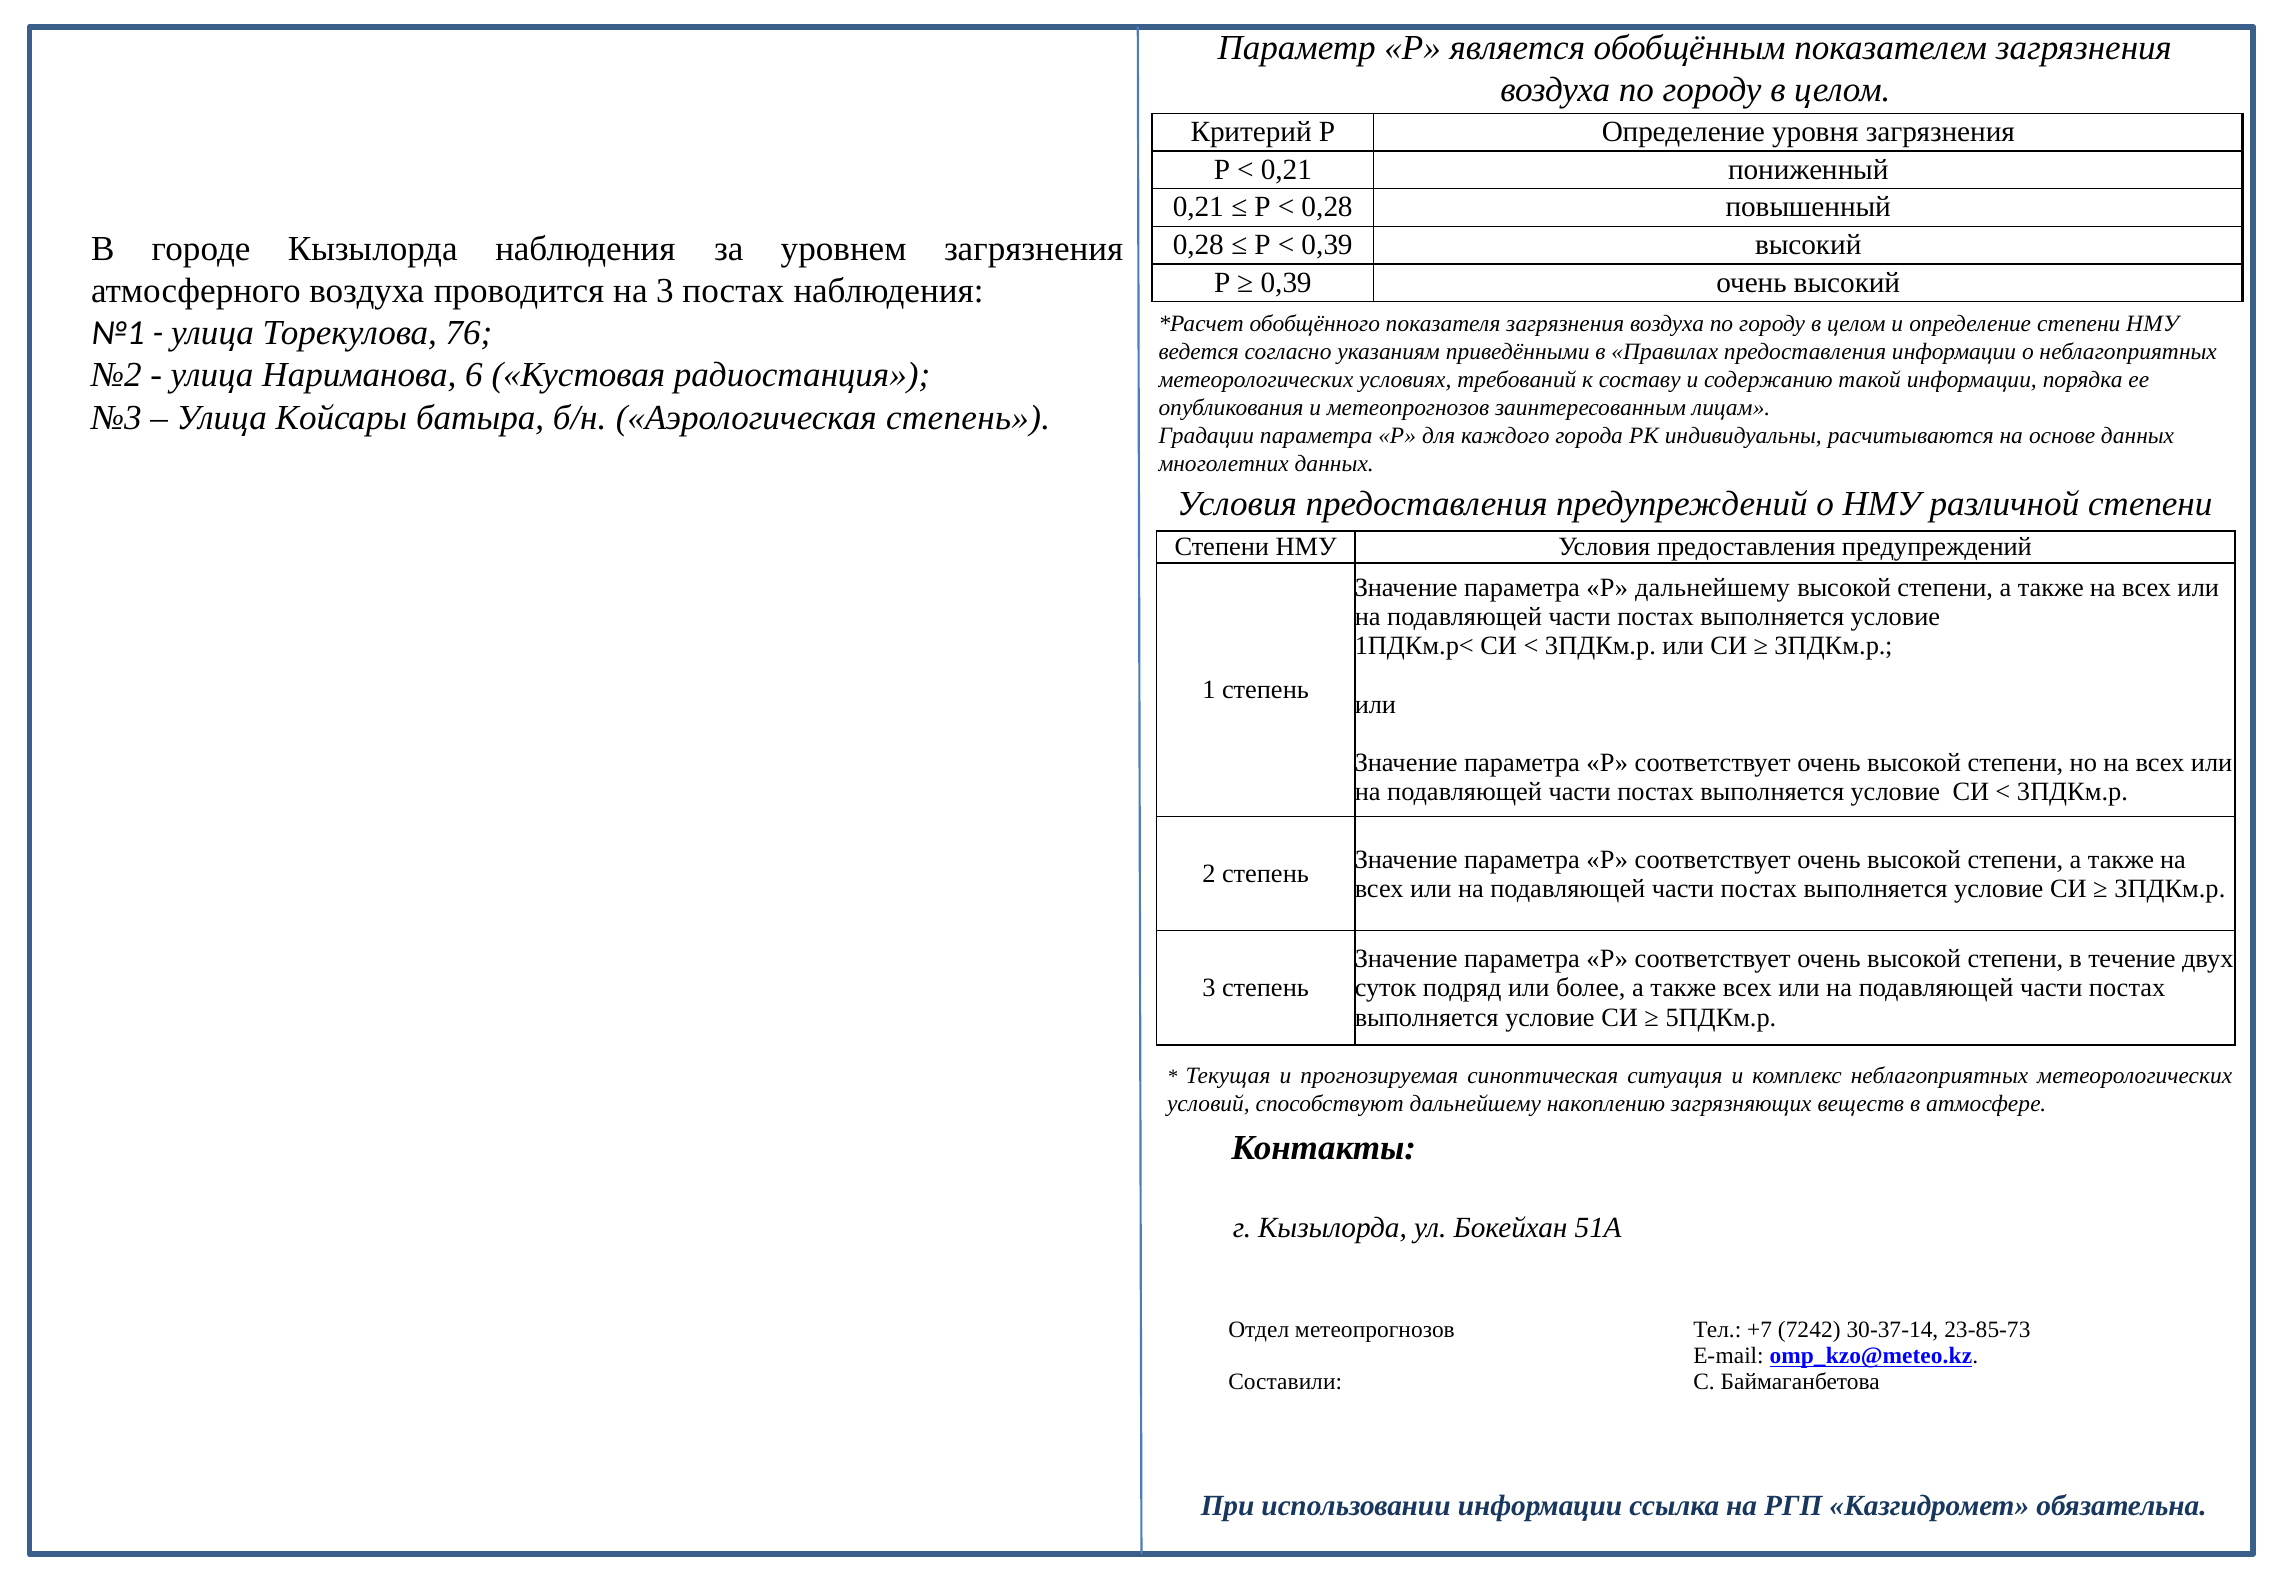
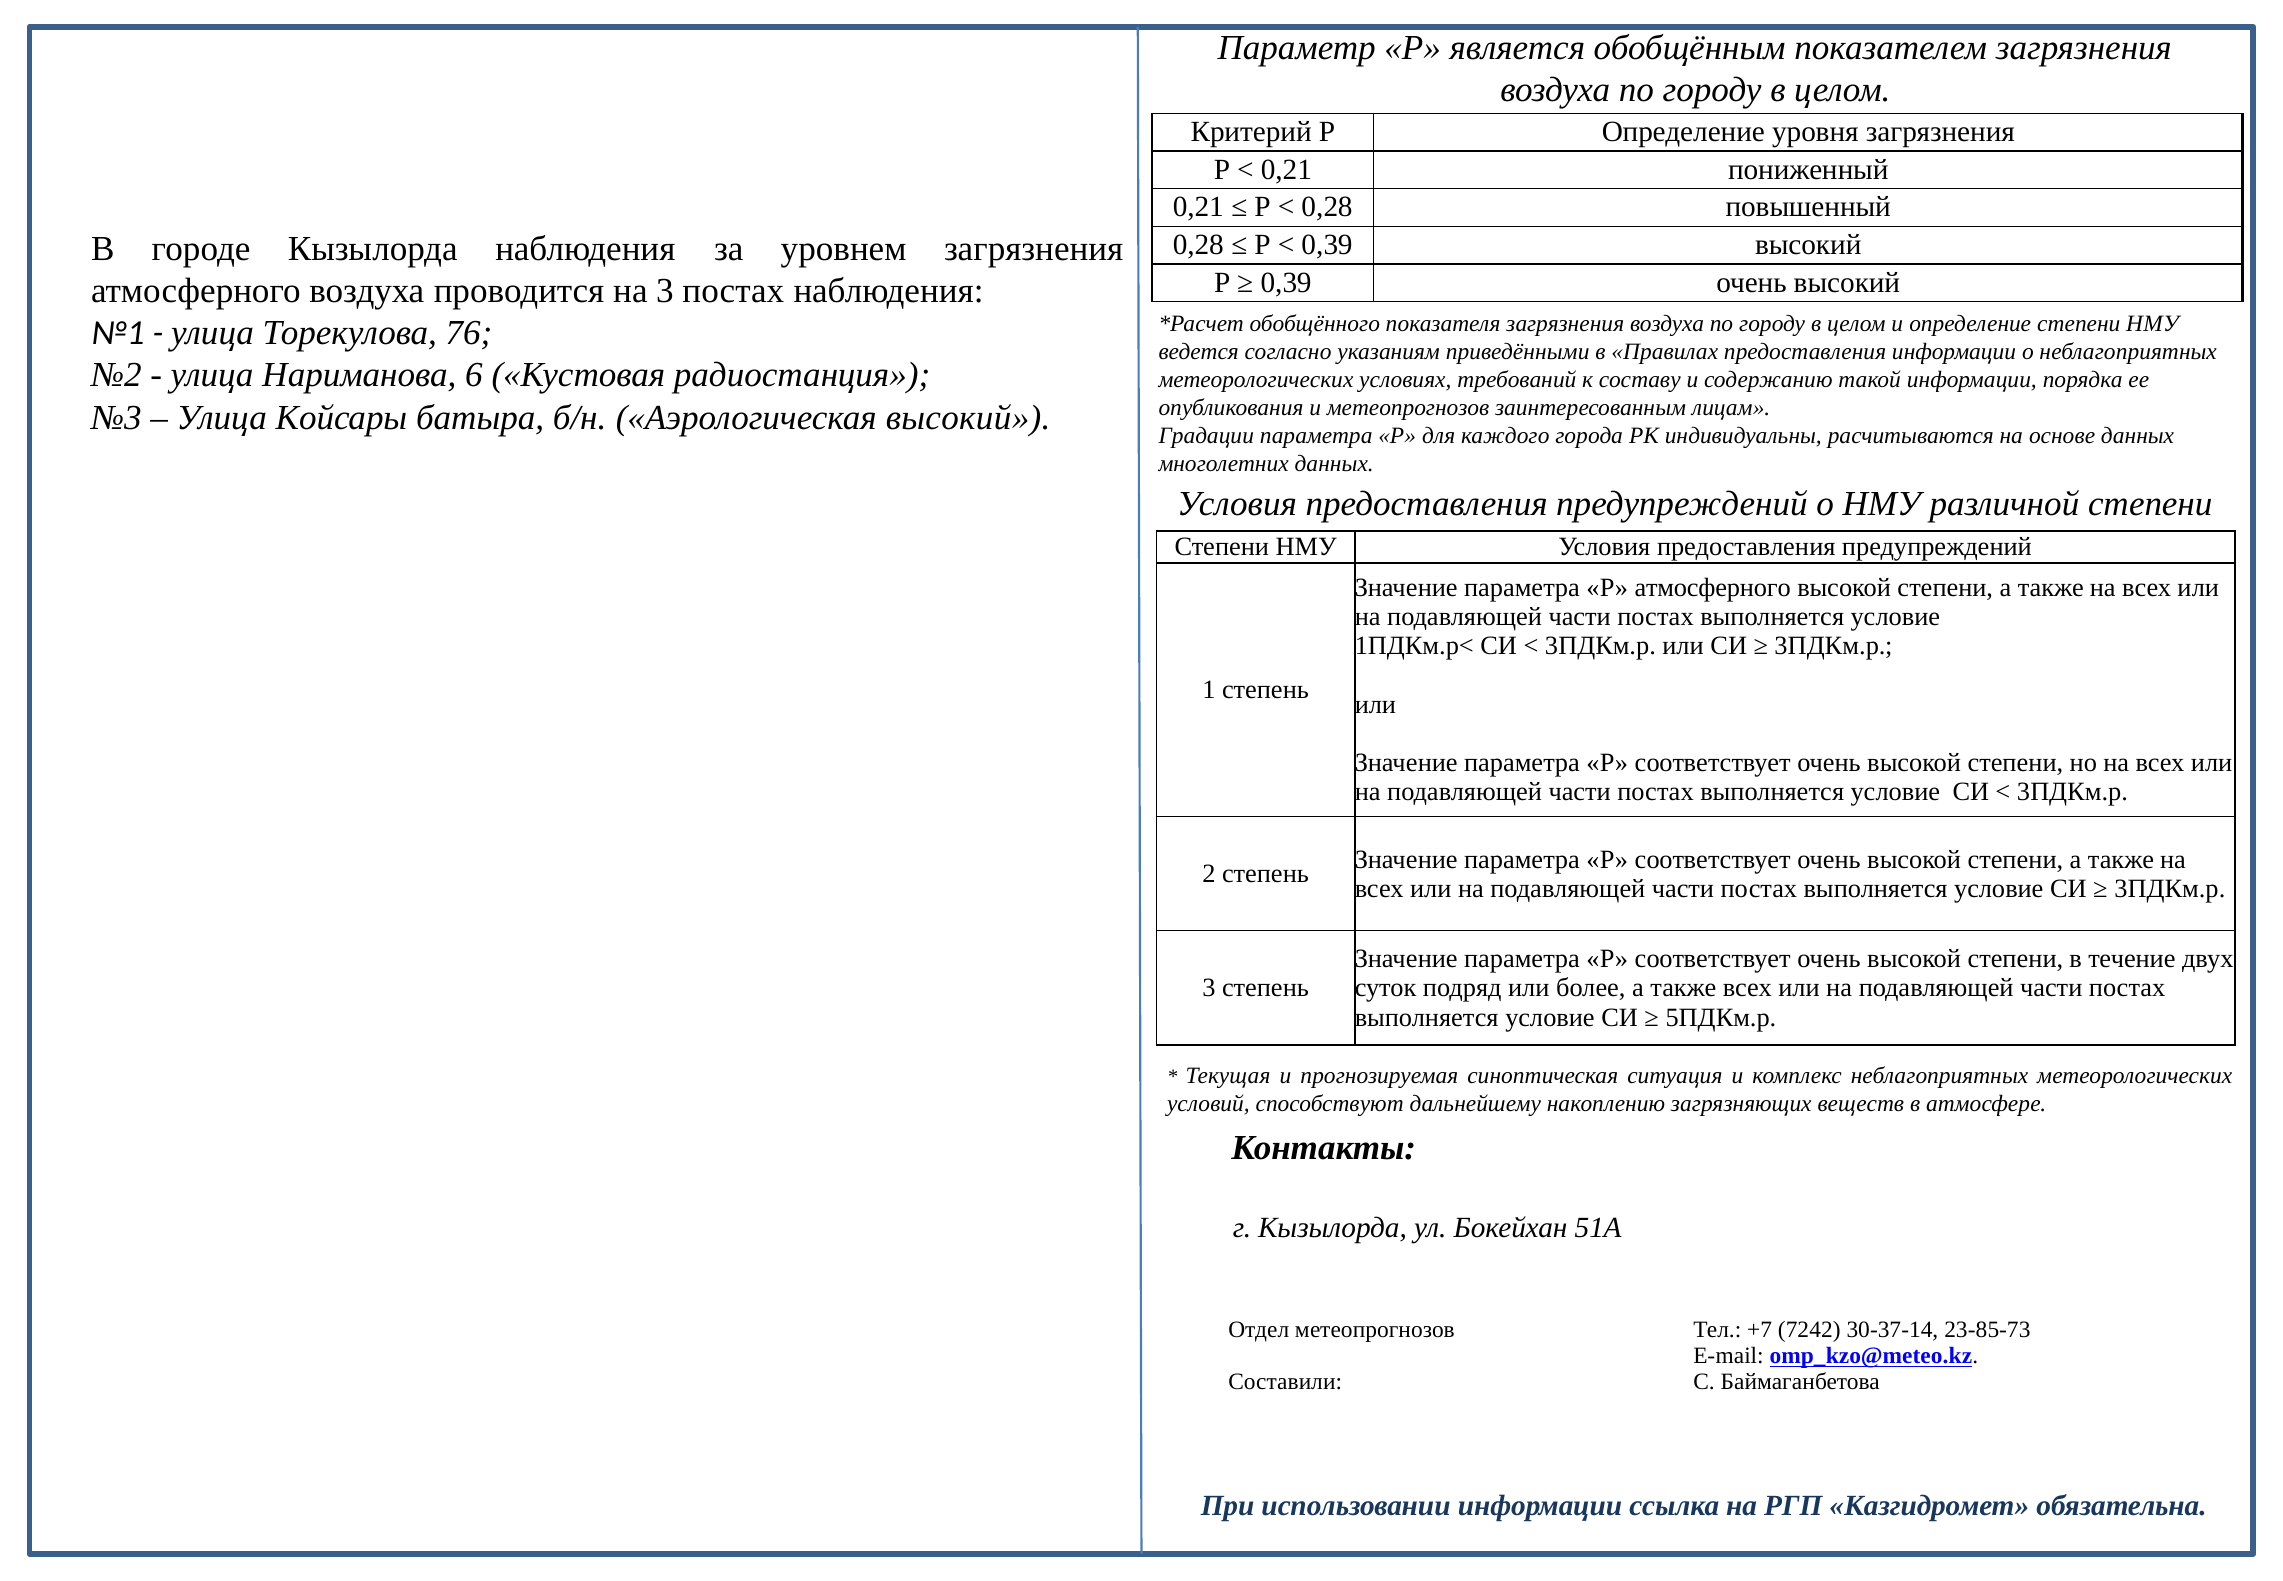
Аэрологическая степень: степень -> высокий (968, 417)
Р дальнейшему: дальнейшему -> атмосферного (1713, 588)
